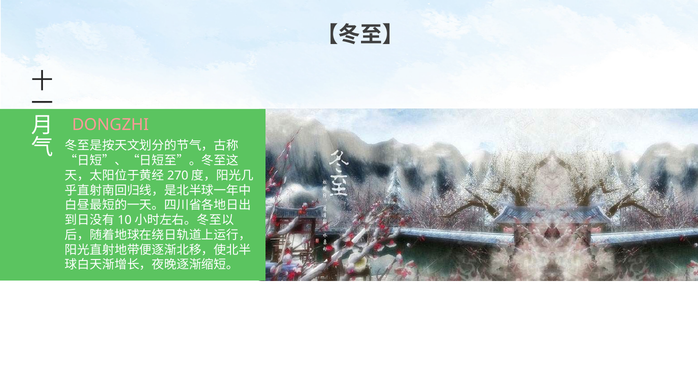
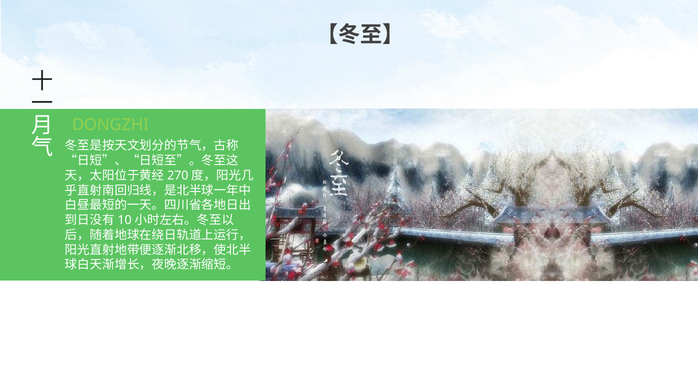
DONGZHI colour: pink -> light green (110, 125)
